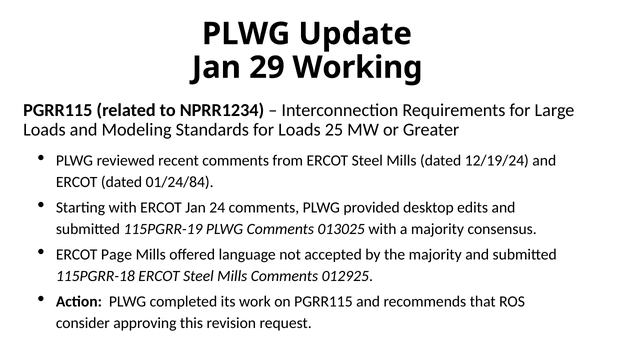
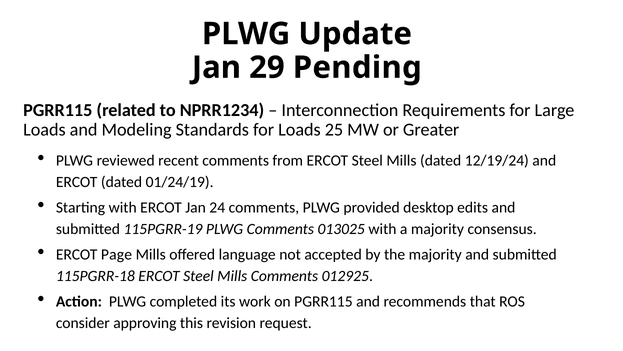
Working: Working -> Pending (357, 67)
01/24/84: 01/24/84 -> 01/24/19 (180, 182)
